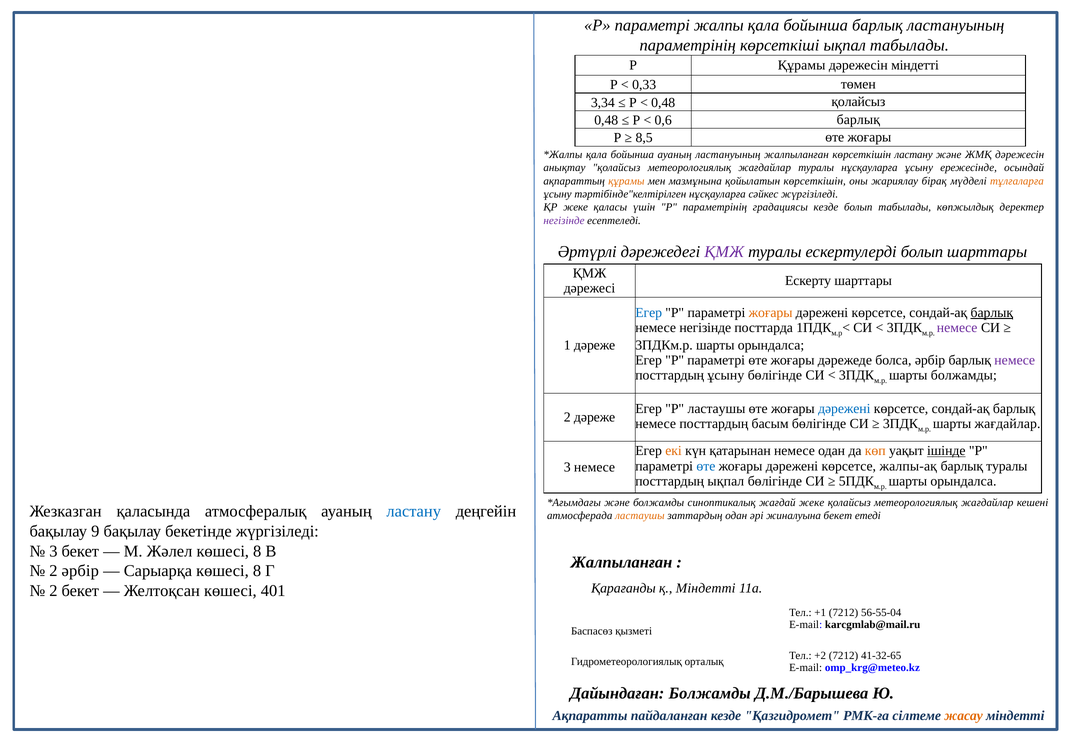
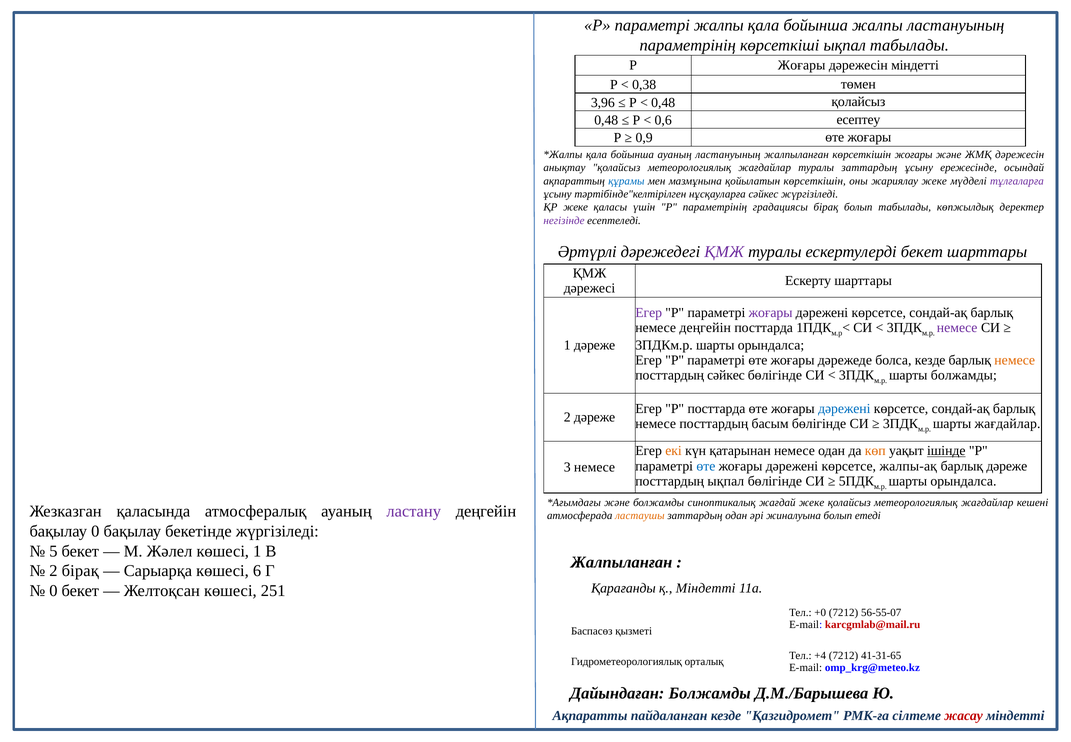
бойынша барлық: барлық -> жалпы (877, 25)
Р Құрамы: Құрамы -> Жоғары (802, 65)
0,33: 0,33 -> 0,38 (644, 85)
3,34: 3,34 -> 3,96 (603, 102)
0,6 барлық: барлық -> есептеу (858, 120)
8,5: 8,5 -> 0,9 (644, 138)
көрсеткішін ластану: ластану -> жоғары (914, 155)
туралы нұсқауларға: нұсқауларға -> заттардың (869, 168)
құрамы colour: orange -> blue (626, 181)
жариялау бірақ: бірақ -> жеке (934, 181)
тұлғаларға colour: orange -> purple (1017, 181)
градациясы кезде: кезде -> бірақ (826, 207)
ескертулерді болып: болып -> бекет (922, 252)
Егер colour: blue -> purple (649, 312)
жоғары colour: orange -> purple (771, 312)
барлық underline: present -> none (992, 312)
немесе негізінде: негізінде -> деңгейін (705, 328)
болса әрбір: әрбір -> кезде (930, 360)
немесе colour: purple -> orange (1015, 360)
посттардың ұсыну: ұсыну -> сәйкес (726, 375)
Р ластаушы: ластаушы -> посттарда (716, 408)
барлық туралы: туралы -> дәреже (1007, 466)
ластану colour: blue -> purple (414, 511)
жиналуына бекет: бекет -> болып (838, 515)
бақылау 9: 9 -> 0 (95, 531)
3: 3 -> 5 (53, 551)
Жәлел көшесі 8: 8 -> 1 (257, 551)
2 әрбір: әрбір -> бірақ (80, 570)
Сарыарқа көшесі 8: 8 -> 6 (257, 570)
2: 2 -> 0 (53, 590)
401: 401 -> 251 (273, 590)
+1: +1 -> +0 (820, 612)
56-55-04: 56-55-04 -> 56-55-07 (881, 612)
karcgmlab@mail.ru colour: black -> red (873, 624)
+2: +2 -> +4 (820, 655)
41-32-65: 41-32-65 -> 41-31-65 (881, 655)
жасау colour: orange -> red (964, 715)
